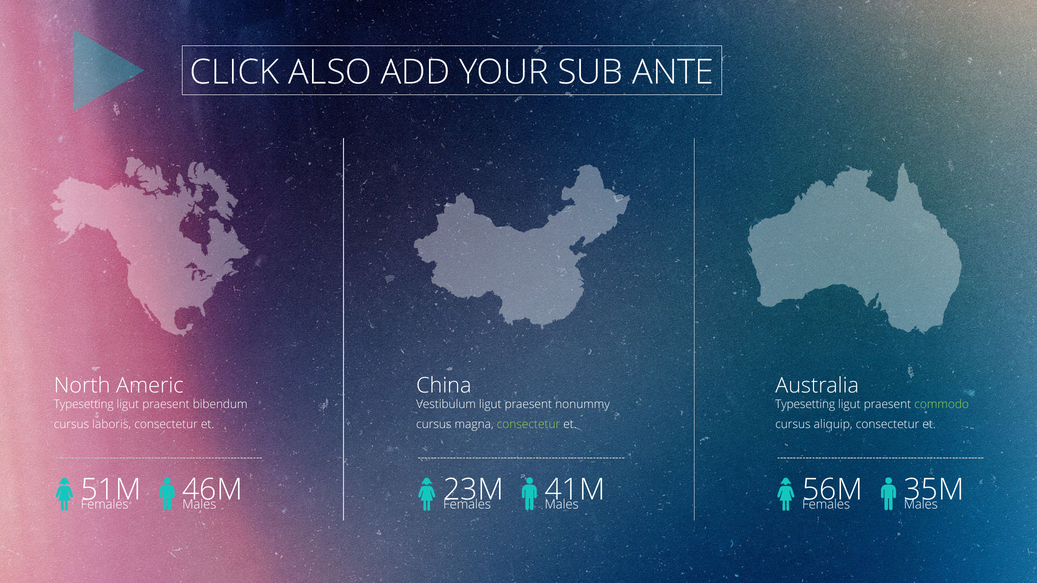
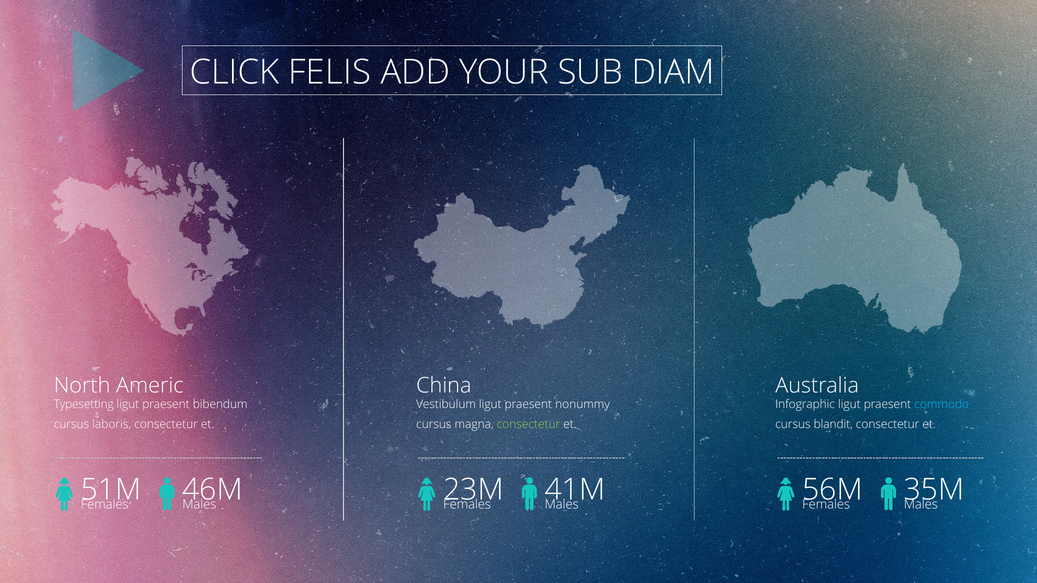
ALSO: ALSO -> FELIS (330, 73)
ANTE: ANTE -> DIAM (673, 73)
Typesetting: Typesetting -> Infographic (805, 405)
commodo colour: light green -> light blue (942, 405)
aliquip: aliquip -> blandit (833, 425)
